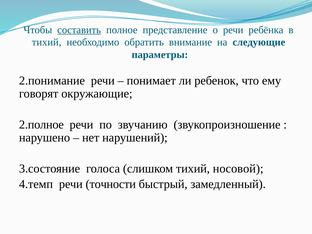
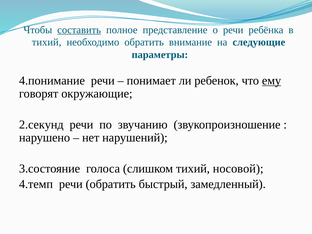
2.понимание: 2.понимание -> 4.понимание (52, 81)
ему underline: none -> present (272, 81)
2.полное: 2.полное -> 2.секунд (41, 125)
речи точности: точности -> обратить (111, 184)
